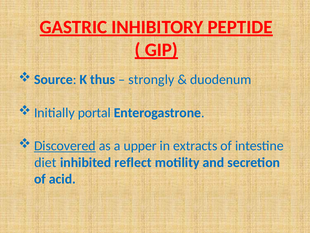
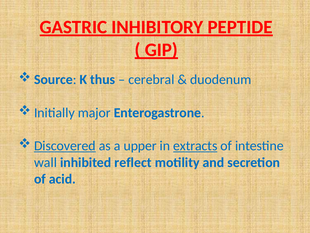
strongly: strongly -> cerebral (151, 79)
portal: portal -> major (94, 113)
extracts underline: none -> present (195, 146)
diet: diet -> wall (45, 162)
